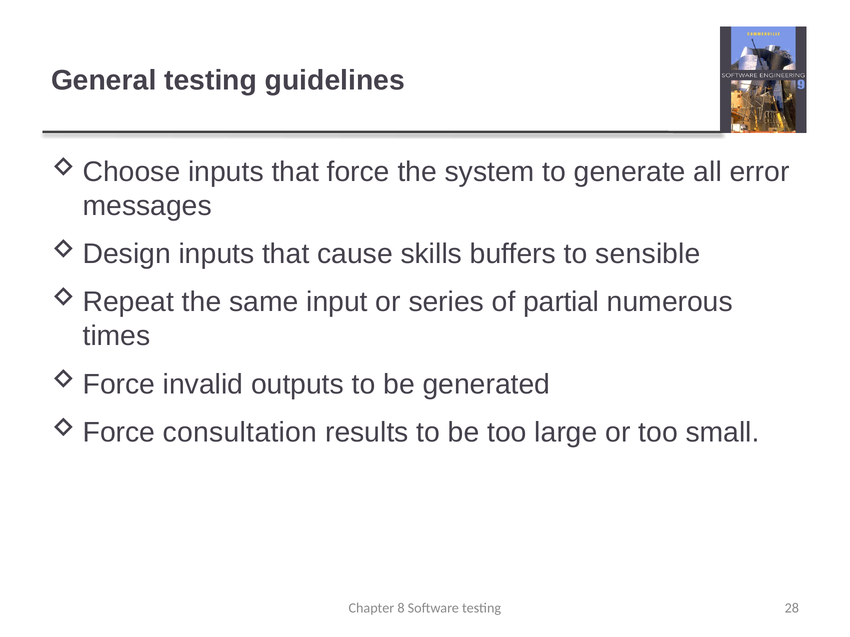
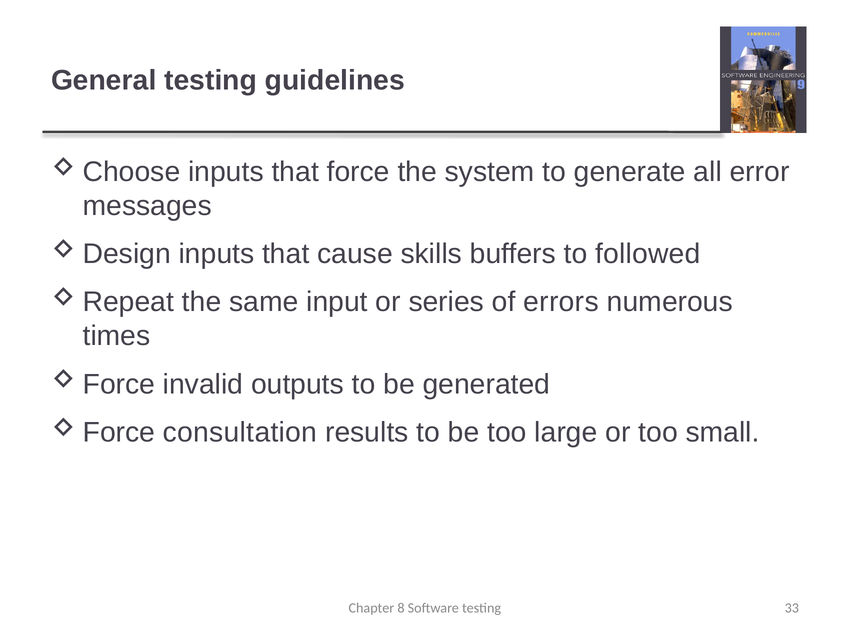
sensible: sensible -> followed (648, 254)
partial: partial -> errors (561, 302)
28: 28 -> 33 (792, 609)
